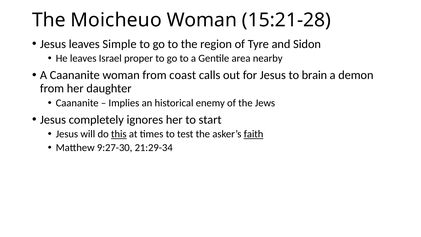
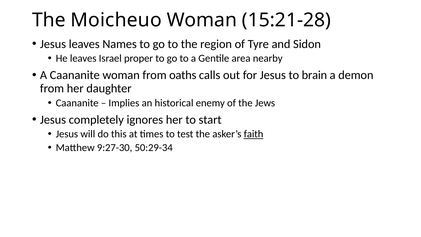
Simple: Simple -> Names (120, 44)
coast: coast -> oaths (183, 75)
this underline: present -> none (119, 134)
21:29-34: 21:29-34 -> 50:29-34 (154, 148)
